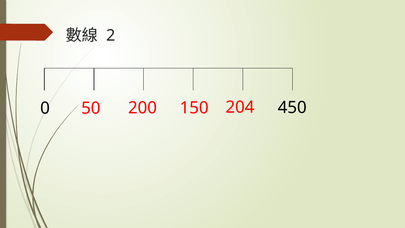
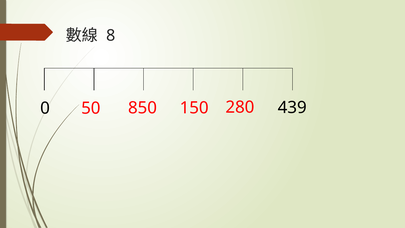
2: 2 -> 8 (111, 35)
200: 200 -> 850 (142, 108)
204: 204 -> 280 (240, 107)
450: 450 -> 439 (292, 107)
